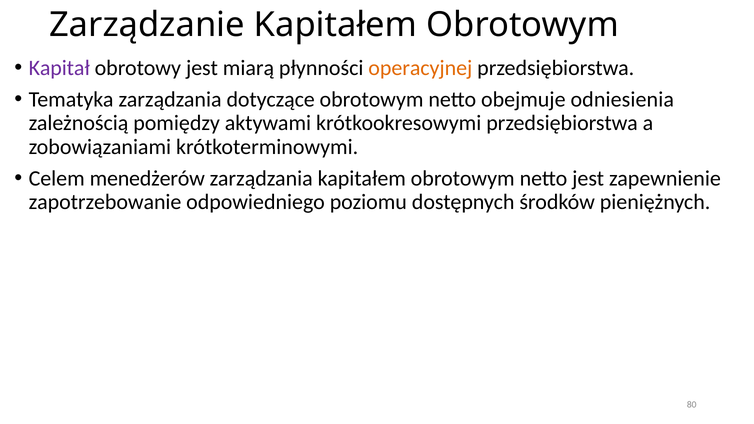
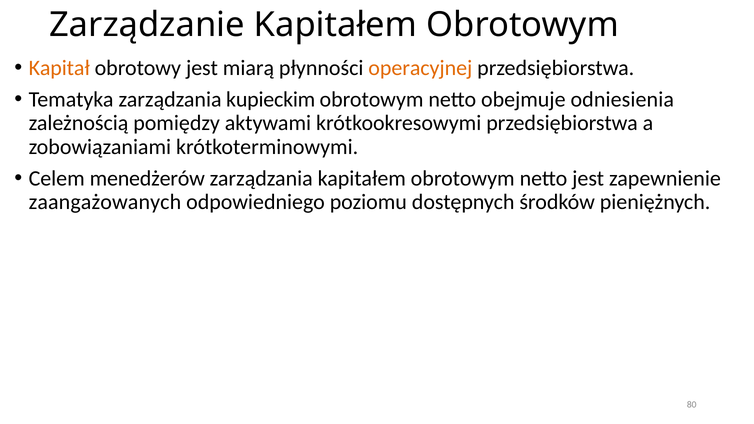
Kapitał colour: purple -> orange (59, 68)
dotyczące: dotyczące -> kupieckim (271, 99)
zapotrzebowanie: zapotrzebowanie -> zaangażowanych (105, 202)
